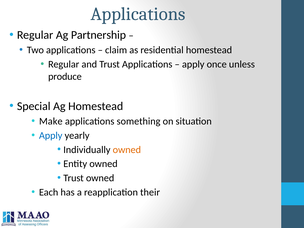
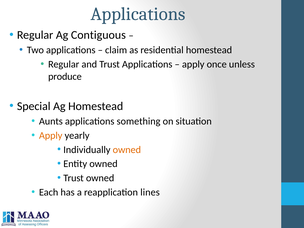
Partnership: Partnership -> Contiguous (98, 35)
Make: Make -> Aunts (51, 121)
Apply colour: blue -> orange (51, 135)
their: their -> lines (150, 192)
